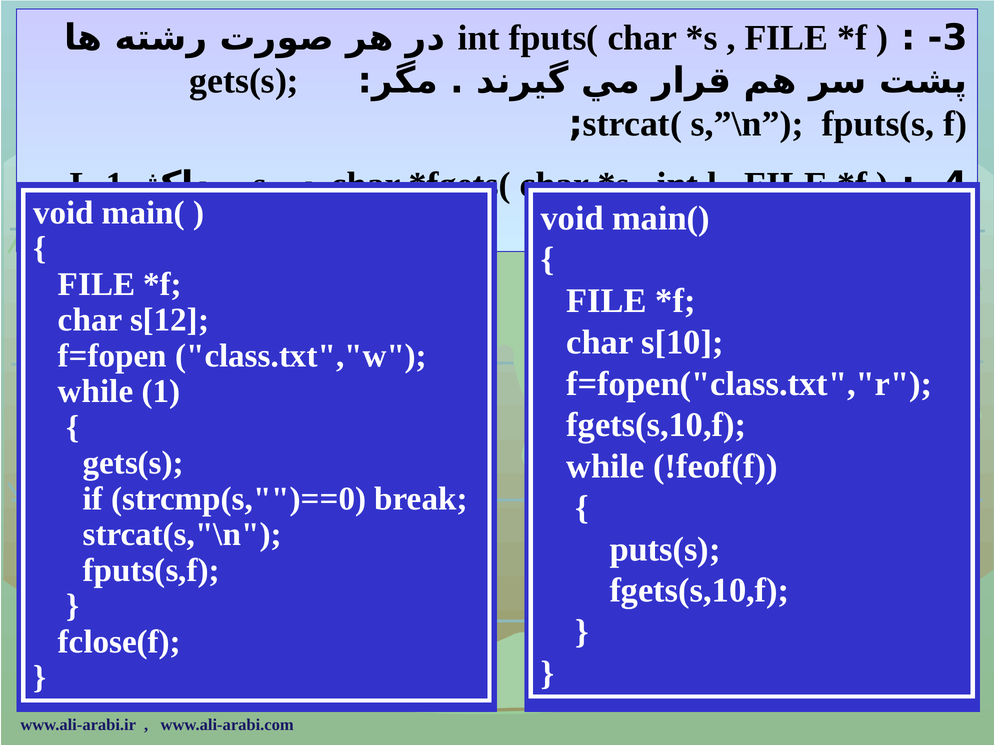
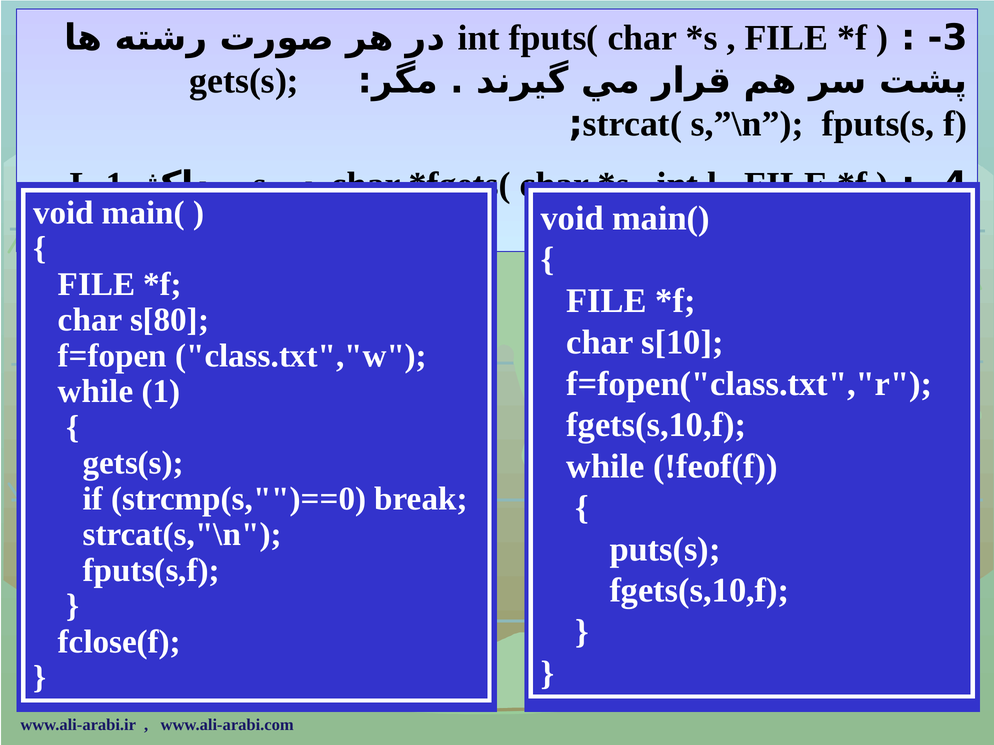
s[12: s[12 -> s[80 (170, 320)
